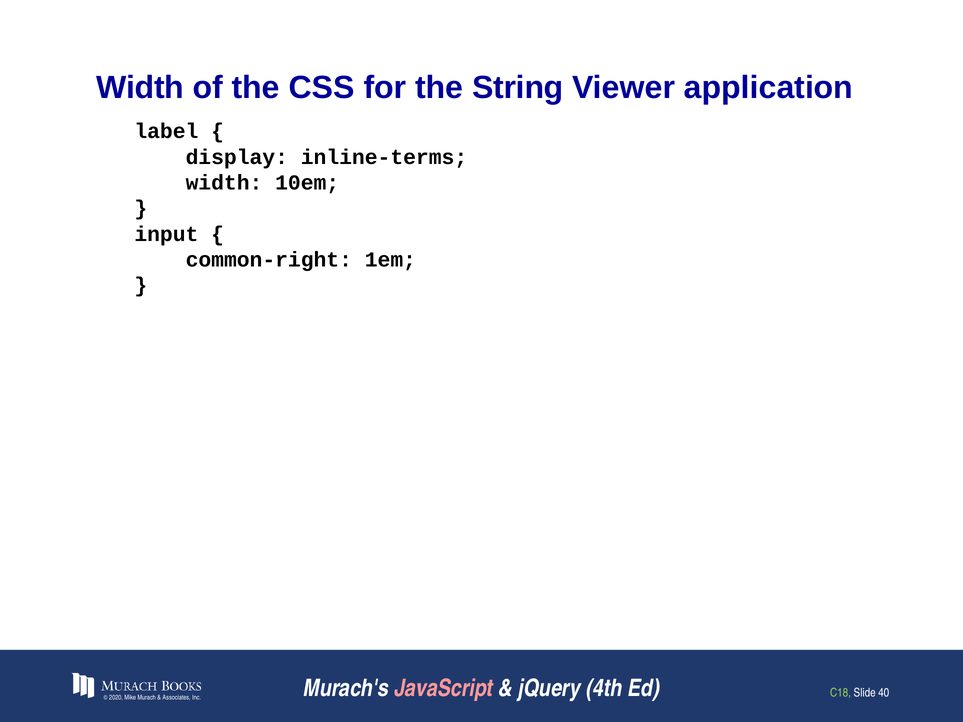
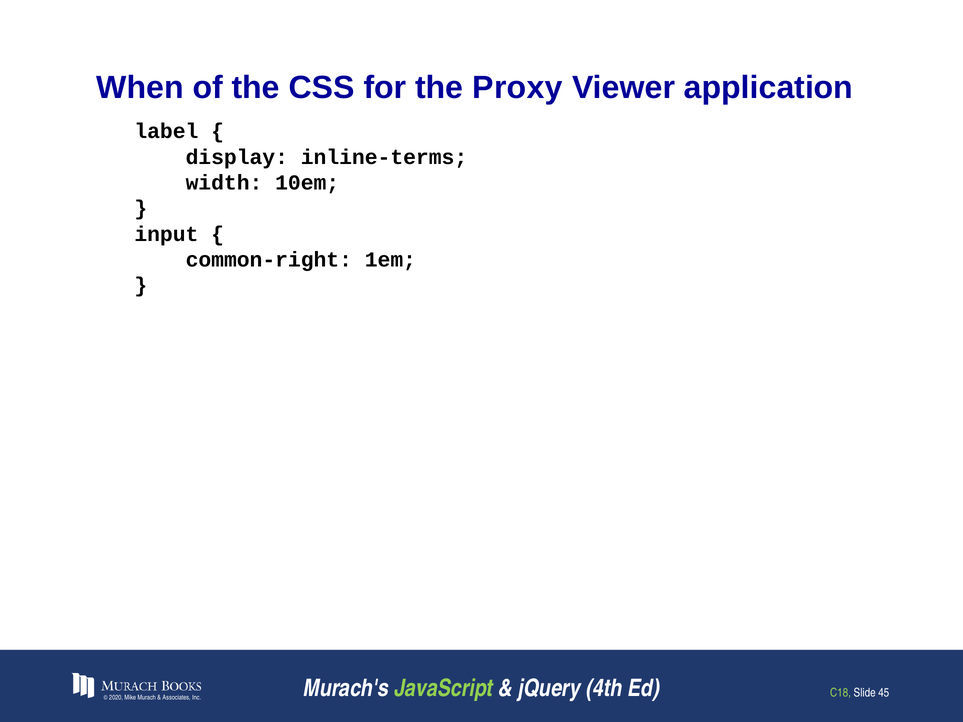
Width: Width -> When (140, 87)
String: String -> Proxy (518, 87)
JavaScript colour: pink -> light green (444, 689)
40: 40 -> 45 (884, 693)
